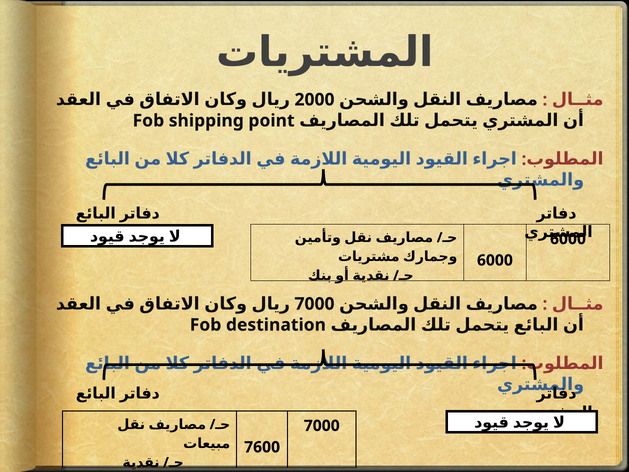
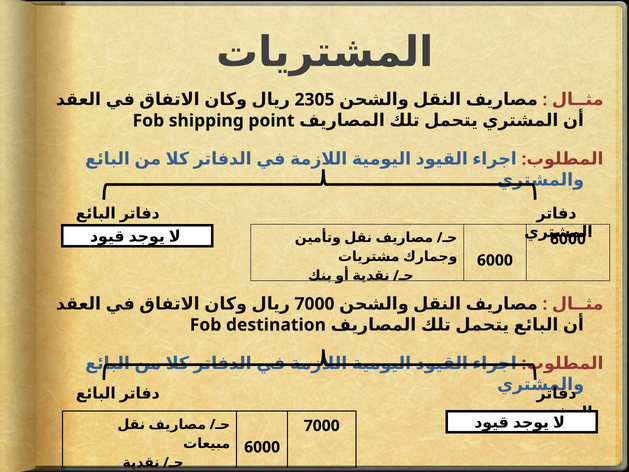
2000: 2000 -> 2305 (315, 100)
7600: 7600 -> 6000 (262, 447)
